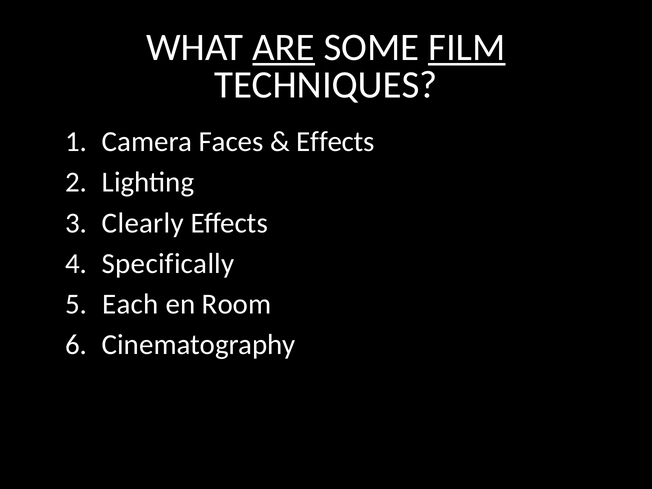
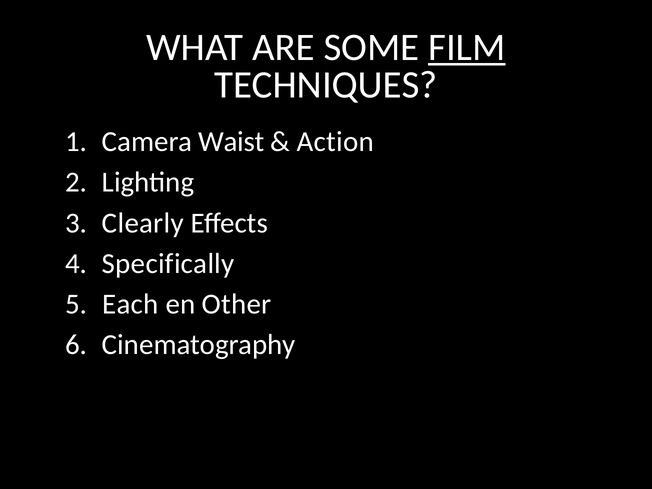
ARE underline: present -> none (284, 47)
Faces: Faces -> Waist (231, 142)
Effects: Effects -> Action (335, 142)
Room: Room -> Other (237, 304)
